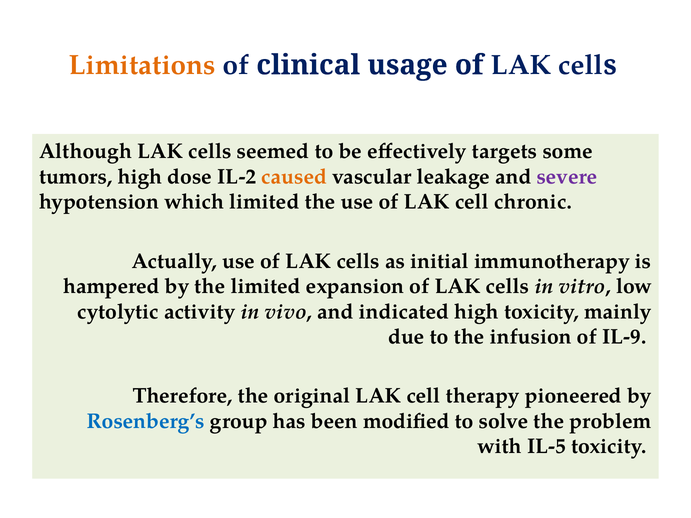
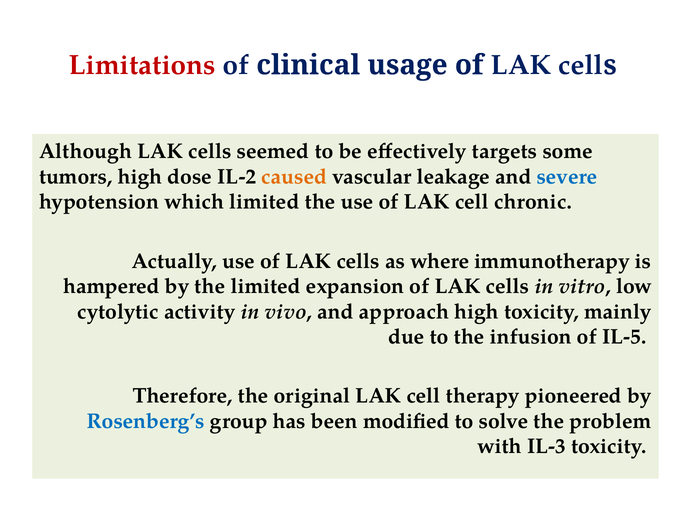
Limitations colour: orange -> red (142, 65)
severe colour: purple -> blue (567, 177)
initial: initial -> where (440, 261)
indicated: indicated -> approach (404, 312)
IL-9: IL-9 -> IL-5 (624, 337)
IL-5: IL-5 -> IL-3 (547, 447)
